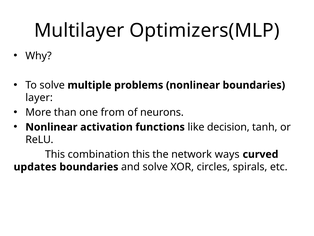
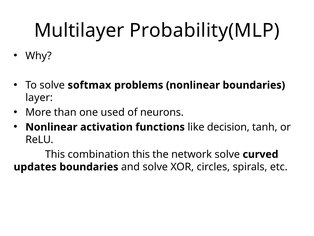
Optimizers(MLP: Optimizers(MLP -> Probability(MLP (204, 30)
multiple: multiple -> softmax (89, 85)
from: from -> used (113, 112)
network ways: ways -> solve (227, 154)
